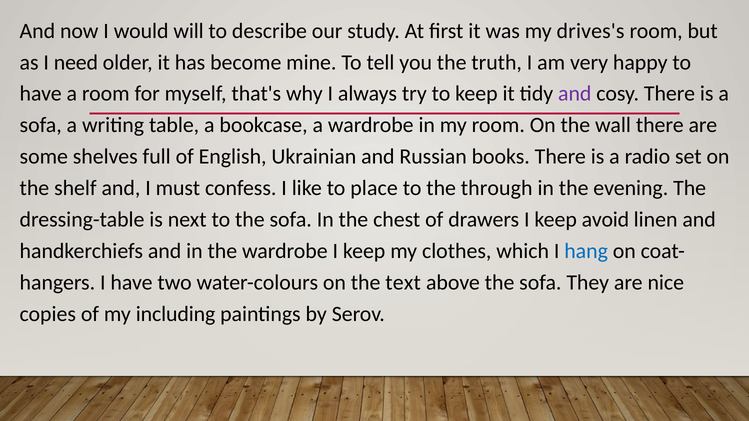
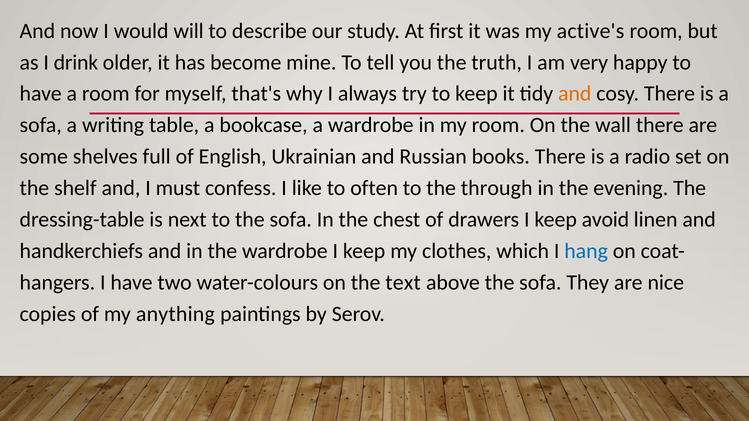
drives's: drives's -> active's (591, 31)
need: need -> drink (76, 62)
and colour: purple -> orange (575, 94)
place: place -> often (374, 188)
including: including -> anything (175, 314)
